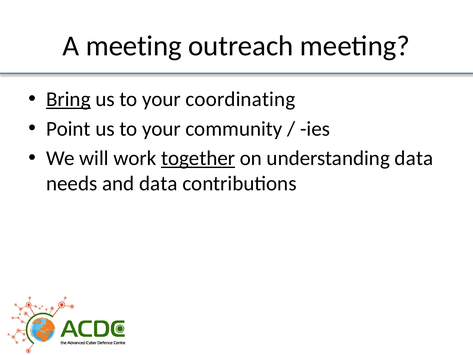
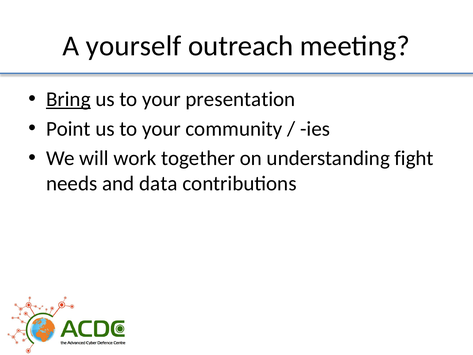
A meeting: meeting -> yourself (134, 46)
coordinating: coordinating -> presentation (240, 99)
together underline: present -> none (198, 158)
understanding data: data -> fight (414, 158)
